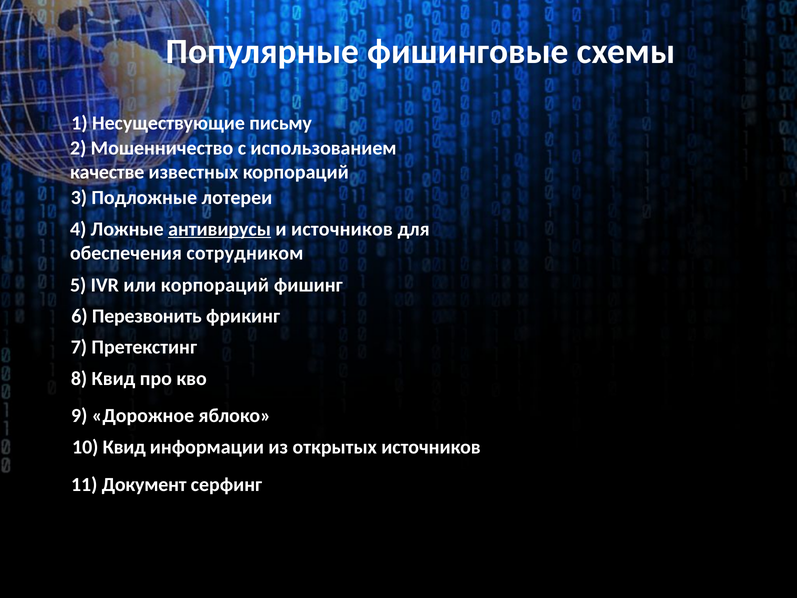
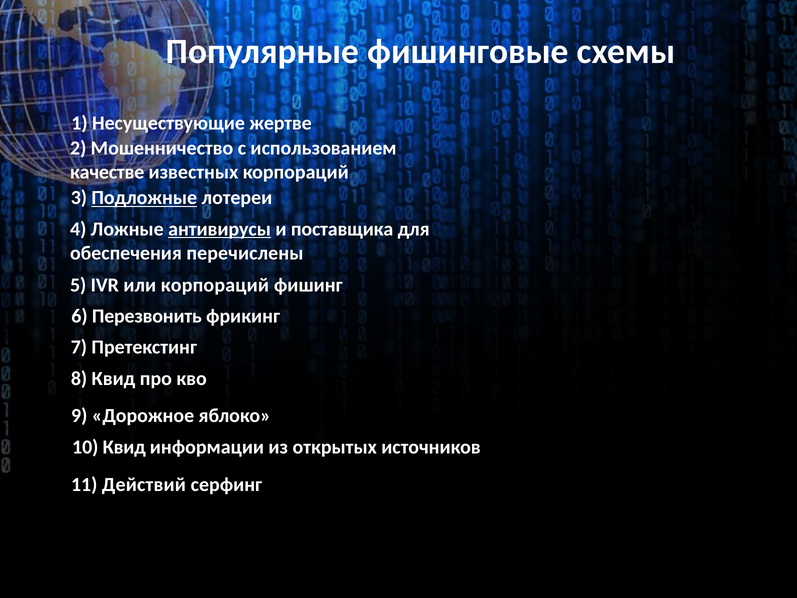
письму: письму -> жертве (281, 123)
Подложные underline: none -> present (144, 198)
и источников: источников -> поставщика (342, 229)
сотрудником: сотрудником -> перечислены (245, 253)
Документ: Документ -> Действий (144, 484)
